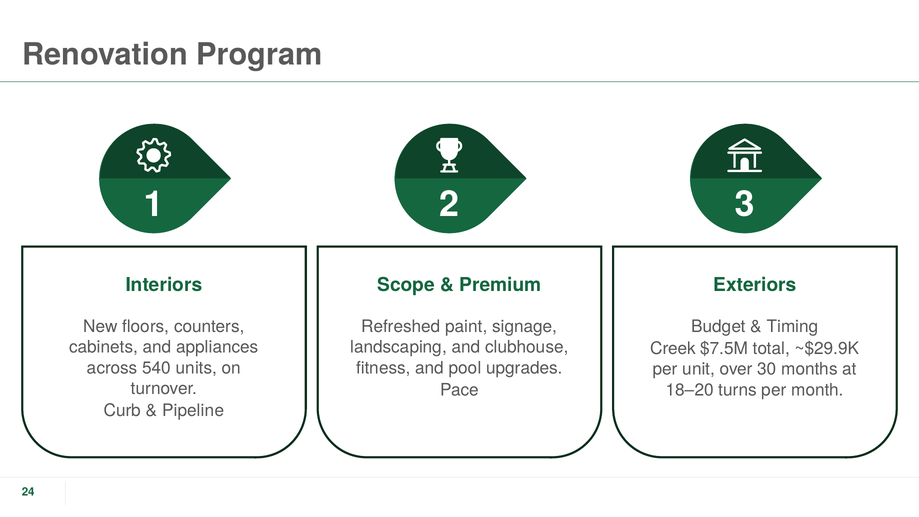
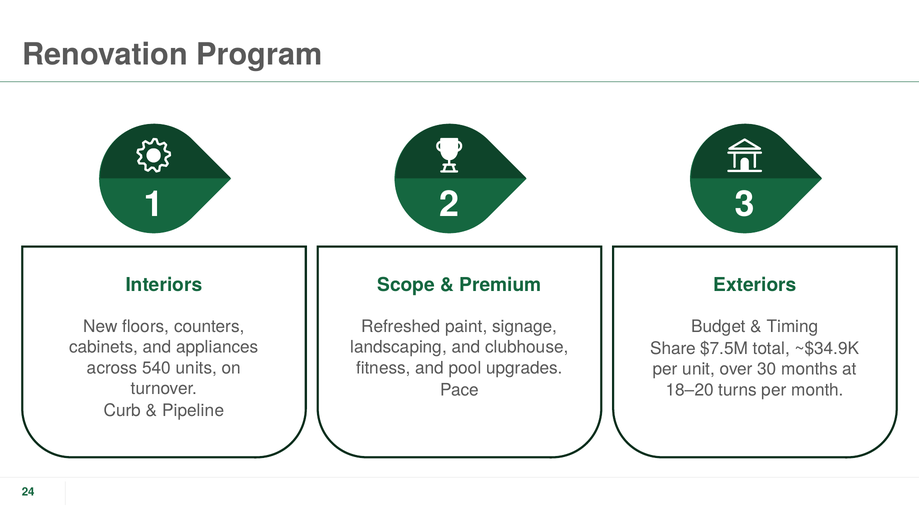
Creek: Creek -> Share (673, 348)
~$29.9K: ~$29.9K -> ~$34.9K (827, 348)
